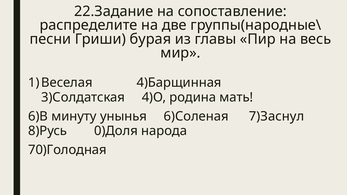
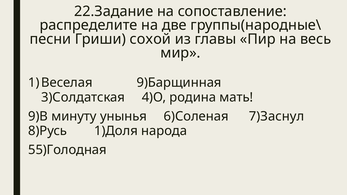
бурая: бурая -> сохой (150, 39)
4)Барщинная: 4)Барщинная -> 9)Барщинная (179, 83)
6)В: 6)В -> 9)В (38, 116)
0)Доля: 0)Доля -> 1)Доля (116, 131)
70)Голодная: 70)Голодная -> 55)Голодная (67, 150)
